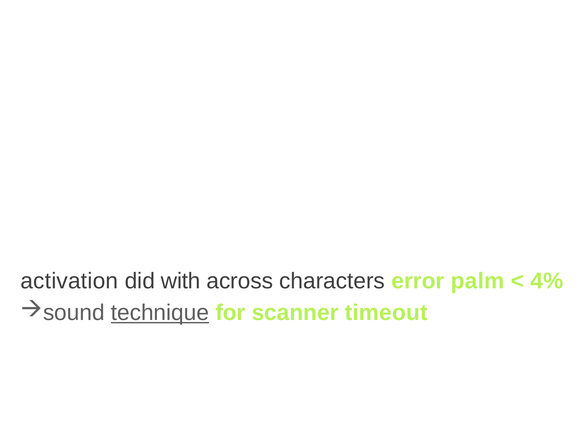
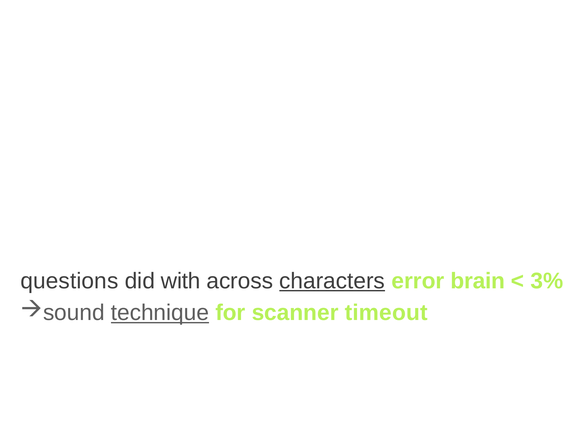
activation: activation -> questions (69, 281)
characters underline: none -> present (332, 281)
palm: palm -> brain (478, 281)
4%: 4% -> 3% (547, 281)
